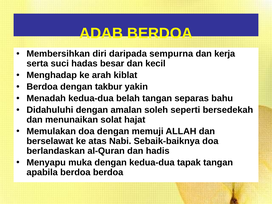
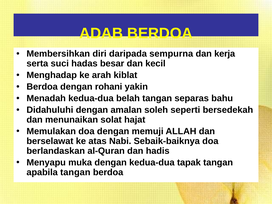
takbur: takbur -> rohani (109, 87)
apabila berdoa: berdoa -> tangan (75, 172)
